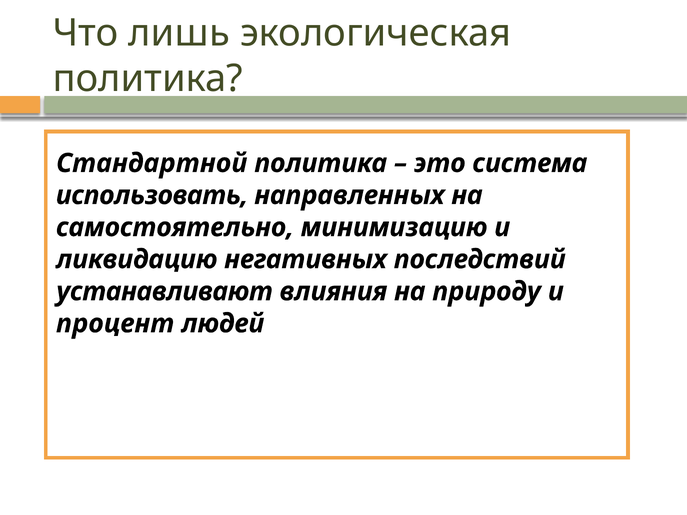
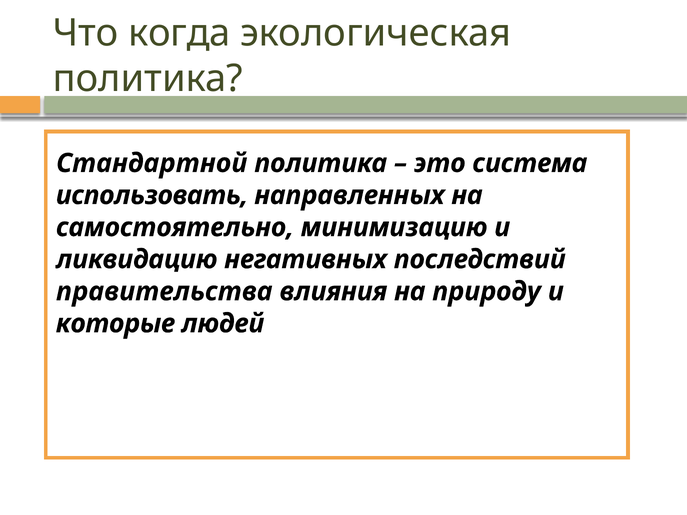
лишь: лишь -> когда (179, 33)
устанавливают: устанавливают -> правительства (164, 292)
процент: процент -> которые (115, 324)
